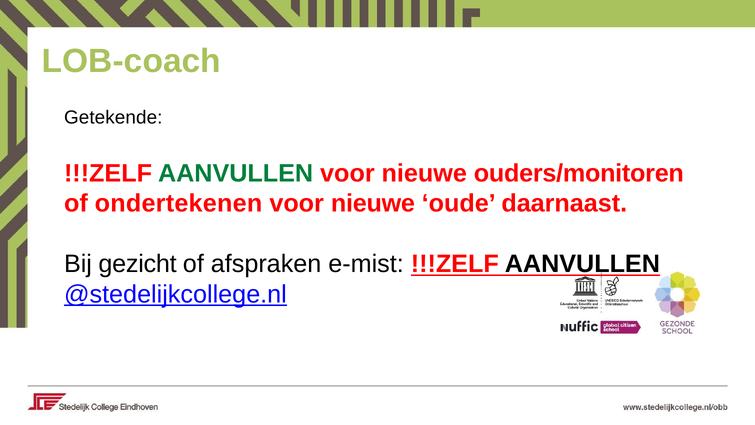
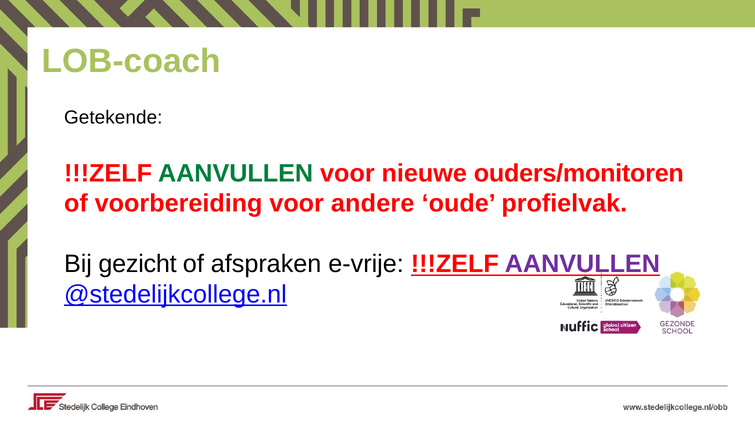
ondertekenen: ondertekenen -> voorbereiding (179, 203)
nieuwe: nieuwe -> andere (373, 203)
daarnaast: daarnaast -> profielvak (564, 203)
e-mist: e-mist -> e-vrije (366, 264)
AANVULLEN colour: black -> purple (582, 264)
